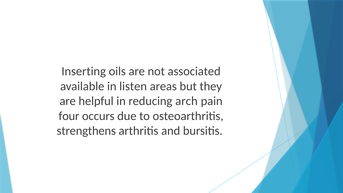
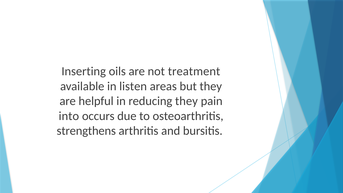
associated: associated -> treatment (194, 71)
reducing arch: arch -> they (186, 101)
four: four -> into (69, 116)
